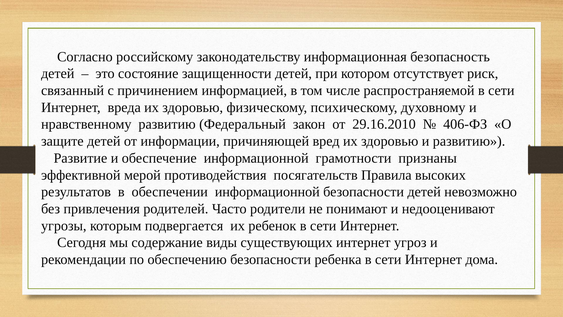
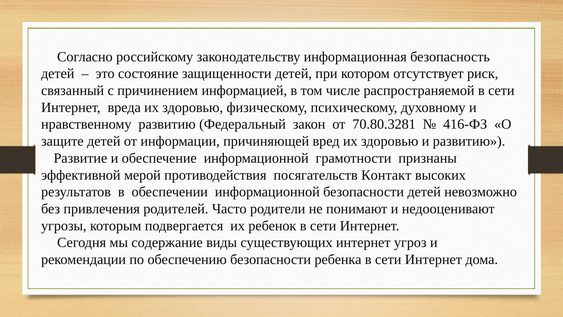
29.16.2010: 29.16.2010 -> 70.80.3281 (384, 124)
406-ФЗ: 406-ФЗ -> 416-ФЗ (465, 124)
Правила: Правила -> Контакт (386, 175)
